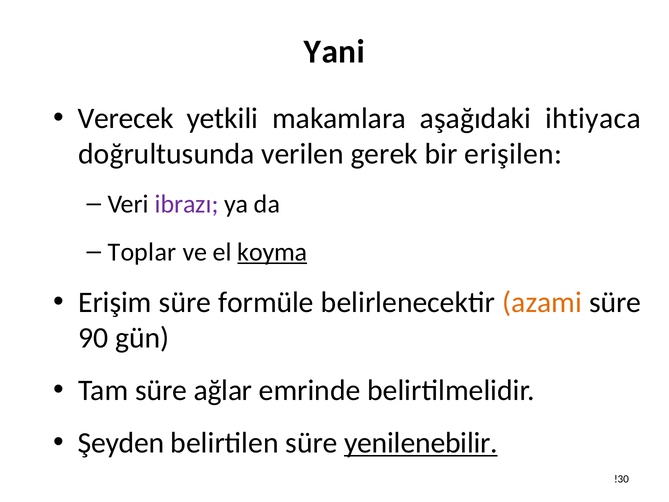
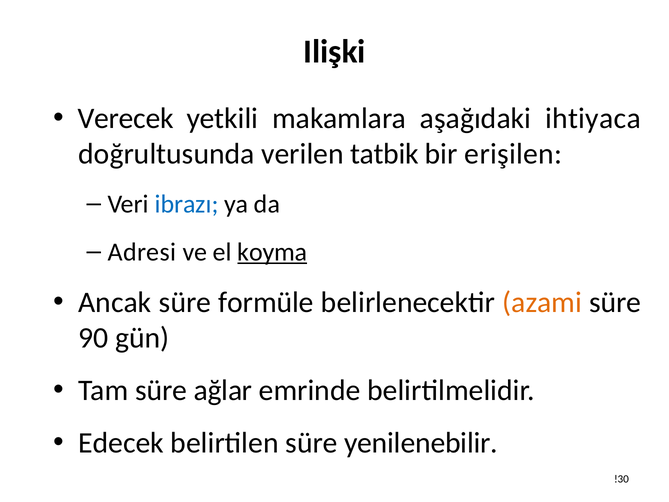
Yani: Yani -> Ilişki (335, 51)
gerek: gerek -> tatbik (384, 154)
ibrazı colour: purple -> blue (187, 204)
Toplar: Toplar -> Adresi (142, 252)
Erişim: Erişim -> Ancak (115, 302)
Şeyden: Şeyden -> Edecek (121, 443)
yenilenebilir underline: present -> none (421, 443)
